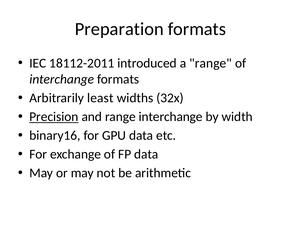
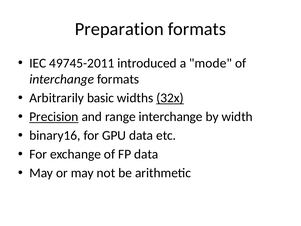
18112-2011: 18112-2011 -> 49745-2011 (82, 63)
a range: range -> mode (211, 63)
least: least -> basic (100, 98)
32x underline: none -> present (170, 98)
